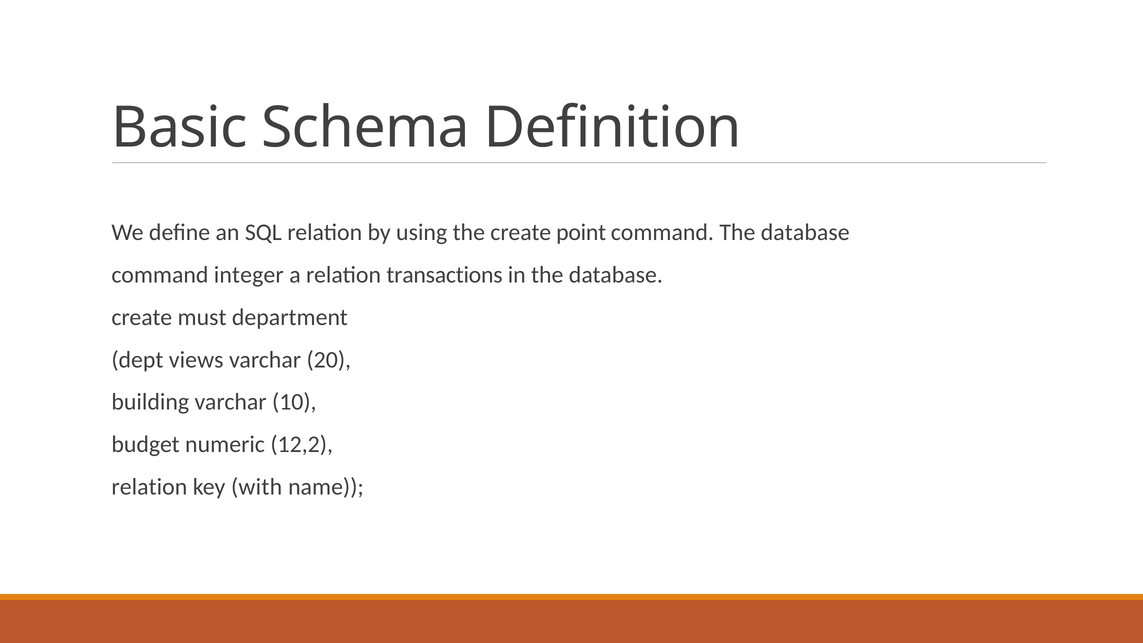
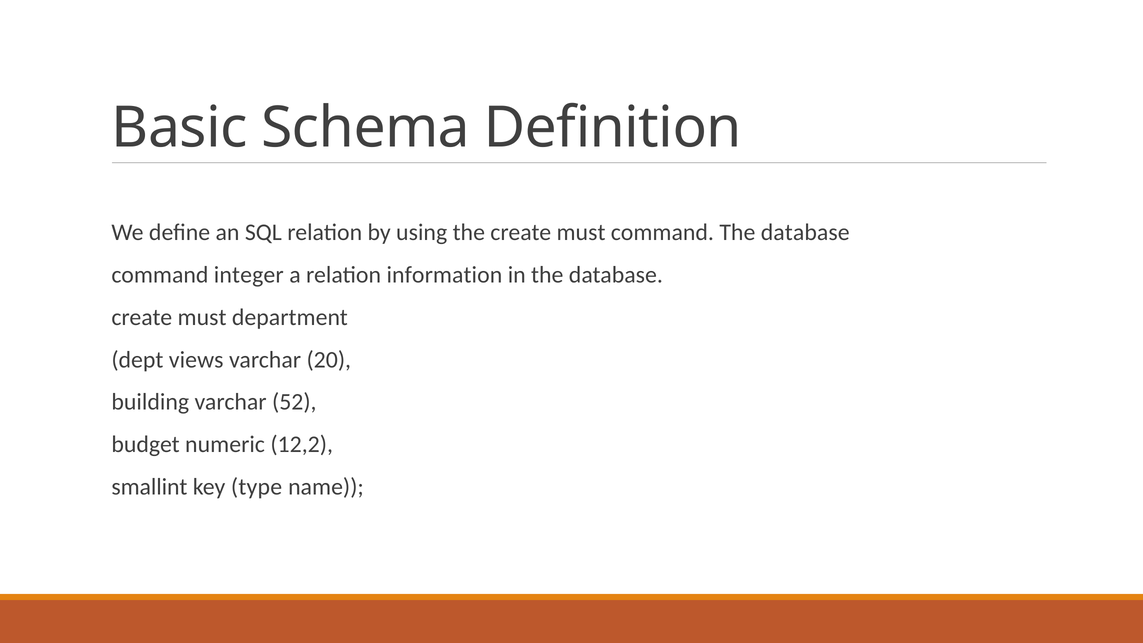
the create point: point -> must (581, 232)
transactions: transactions -> information (444, 275)
10: 10 -> 52 (294, 402)
relation: relation -> smallint (149, 487)
with: with -> type (257, 487)
